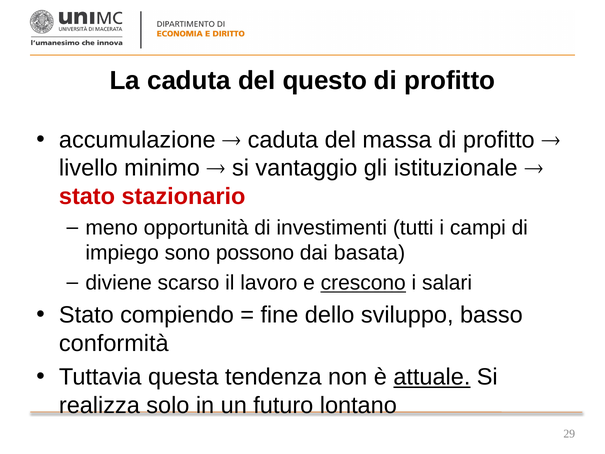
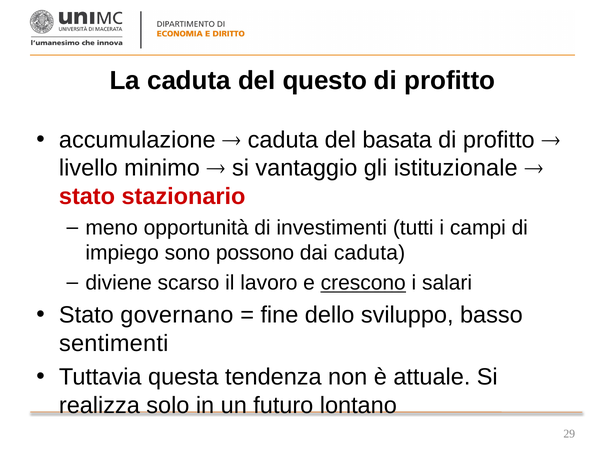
massa: massa -> basata (397, 140)
dai basata: basata -> caduta (370, 253)
compiendo: compiendo -> governano (177, 315)
conformità: conformità -> sentimenti (114, 343)
attuale underline: present -> none (432, 377)
